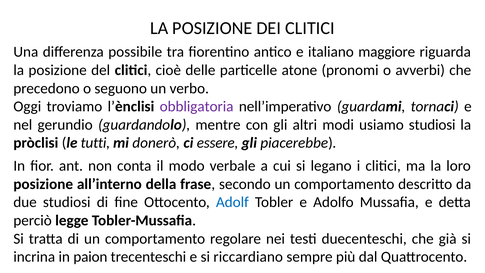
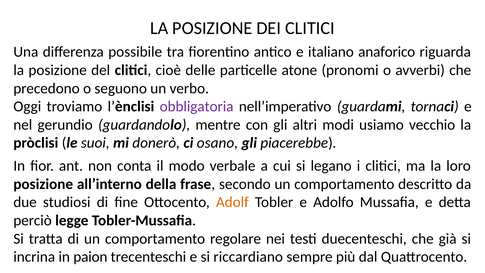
maggiore: maggiore -> anaforico (387, 52)
usiamo studiosi: studiosi -> vecchio (432, 125)
tutti: tutti -> suoi (95, 143)
essere: essere -> osano (217, 143)
Adolf colour: blue -> orange (232, 202)
